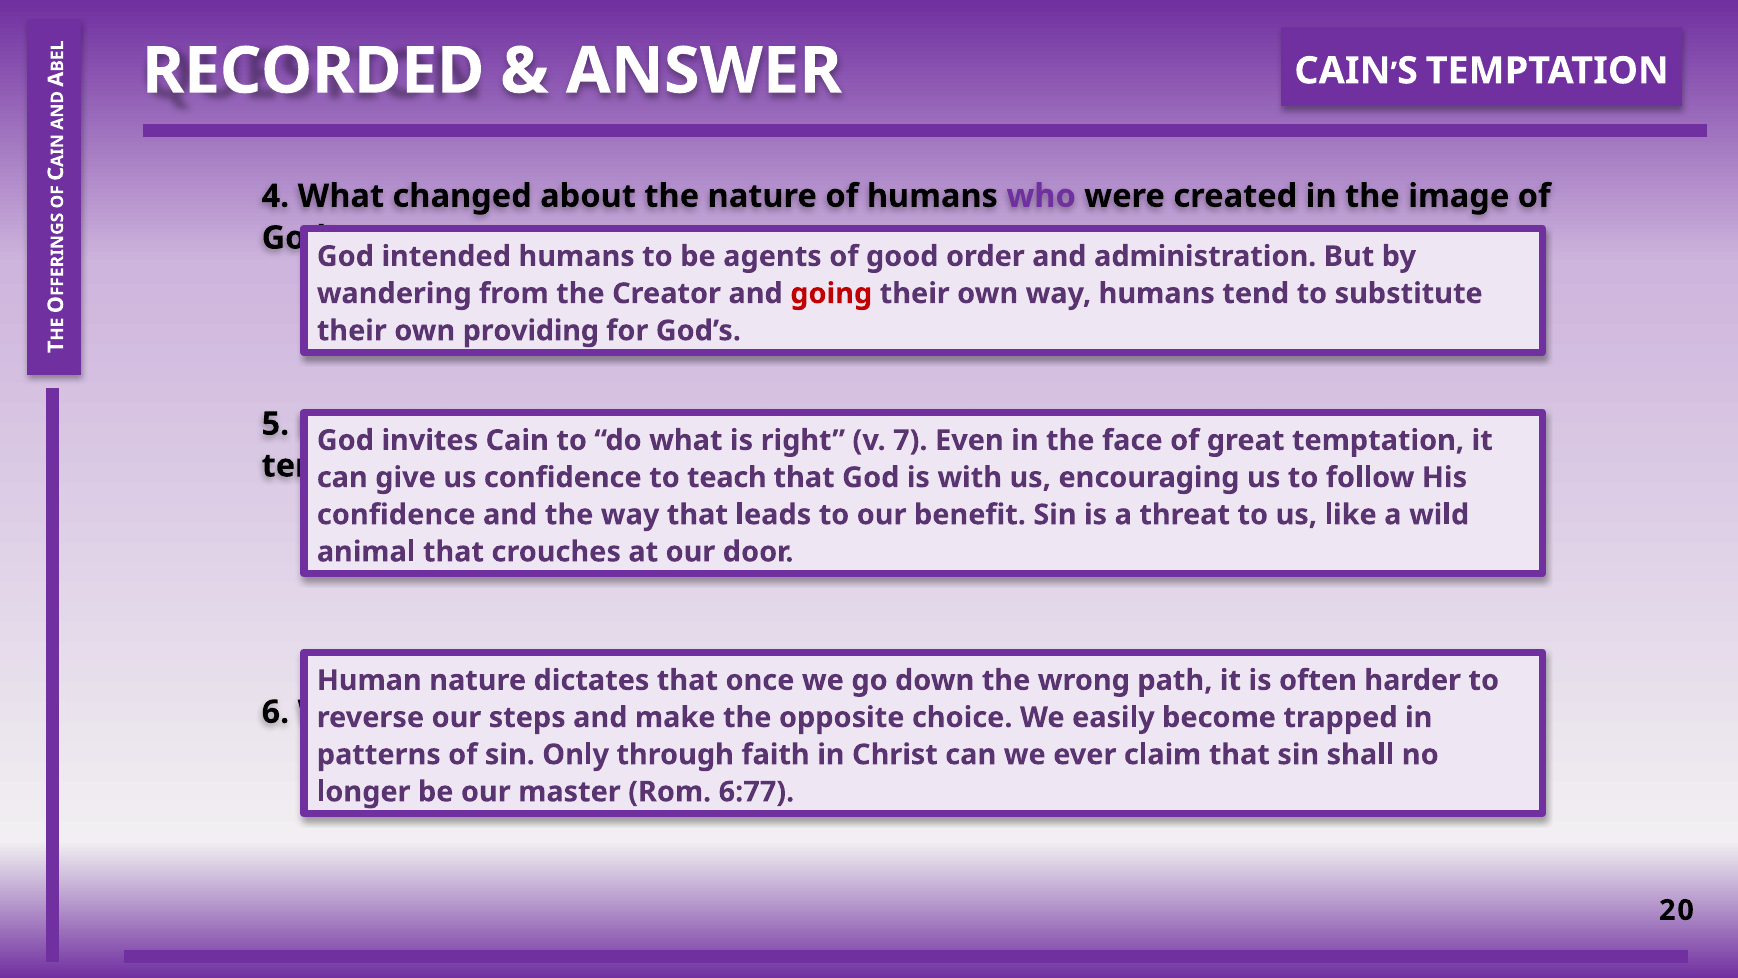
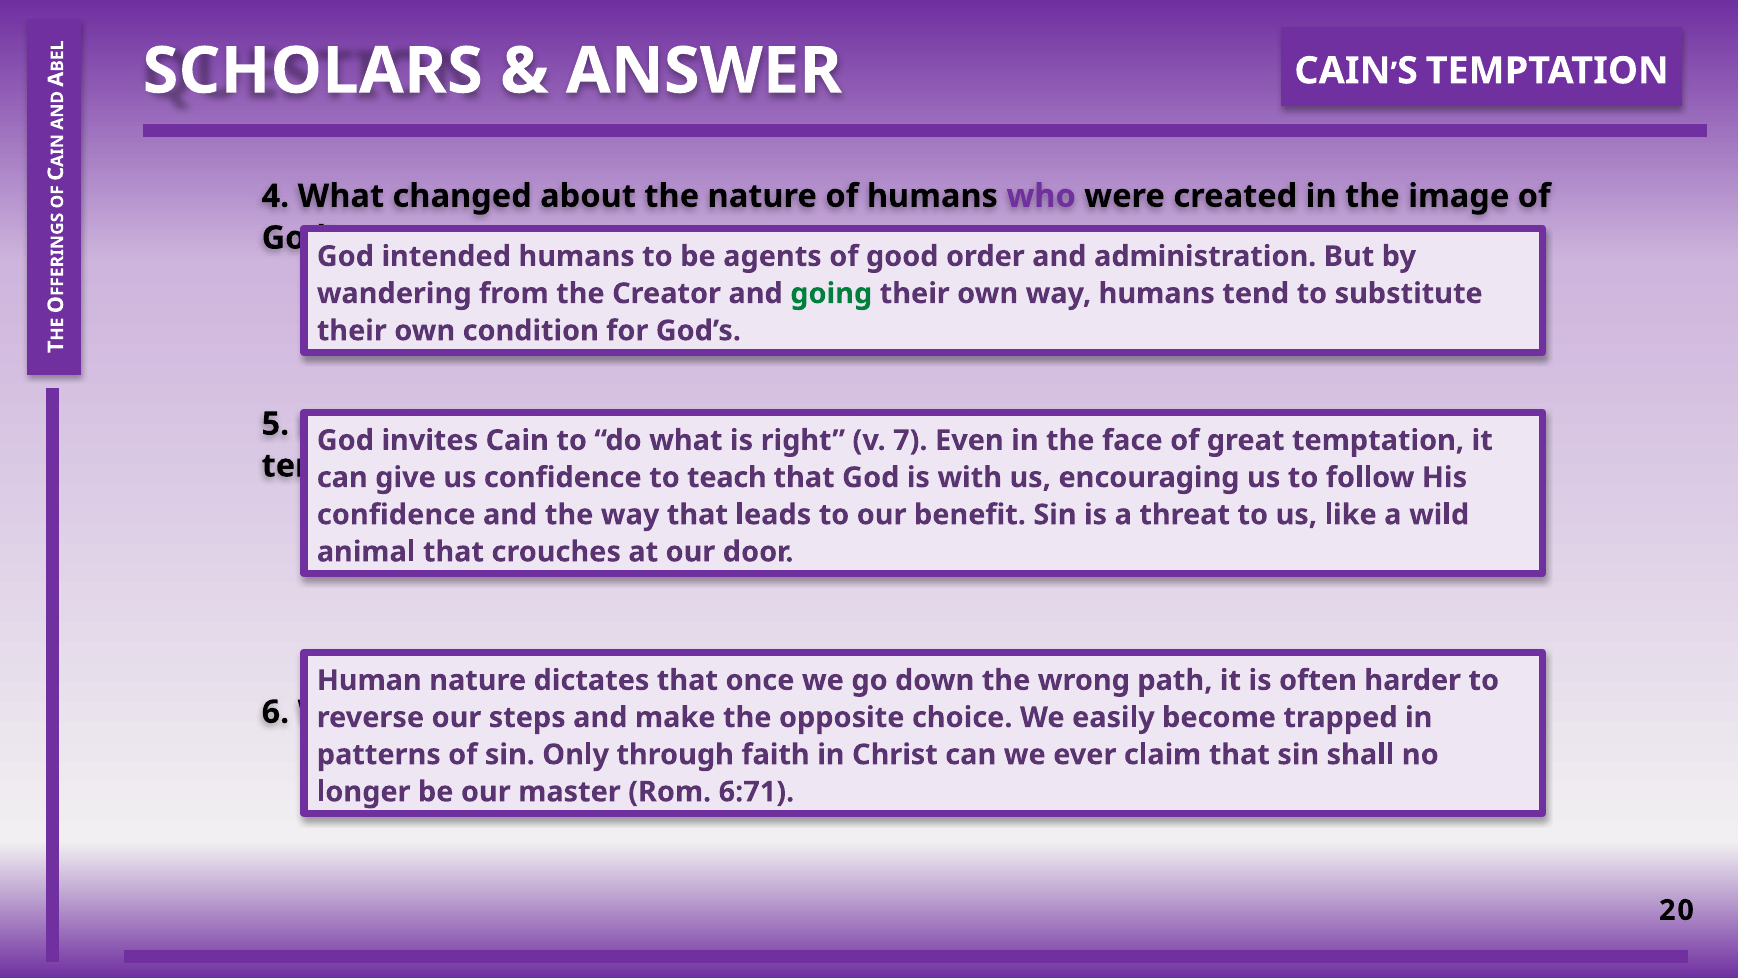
RECORDED: RECORDED -> SCHOLARS (313, 71)
going colour: red -> green (831, 293)
providing: providing -> condition (531, 331)
6:77: 6:77 -> 6:71 (756, 792)
